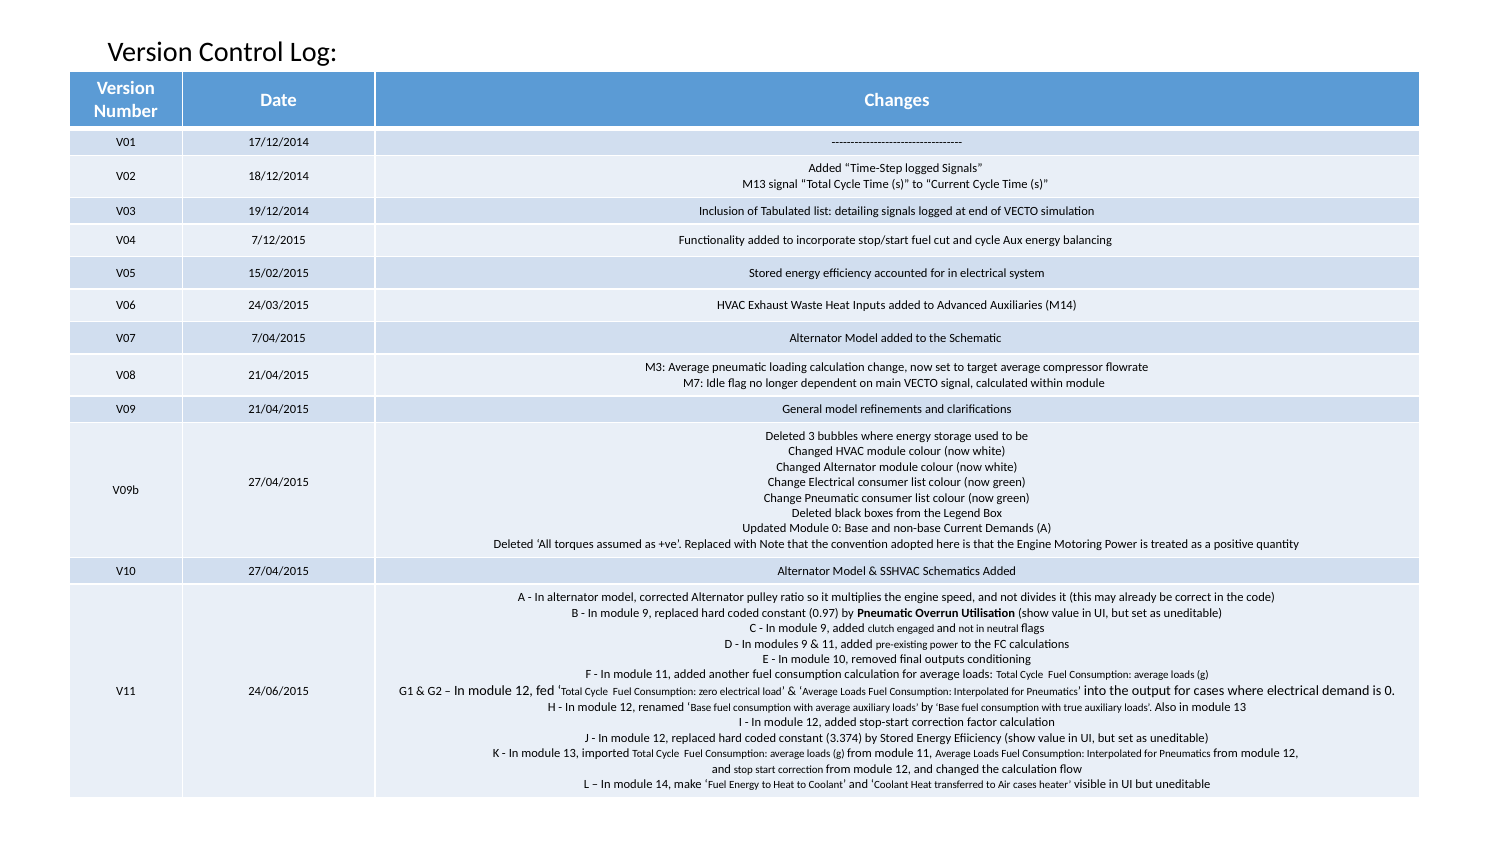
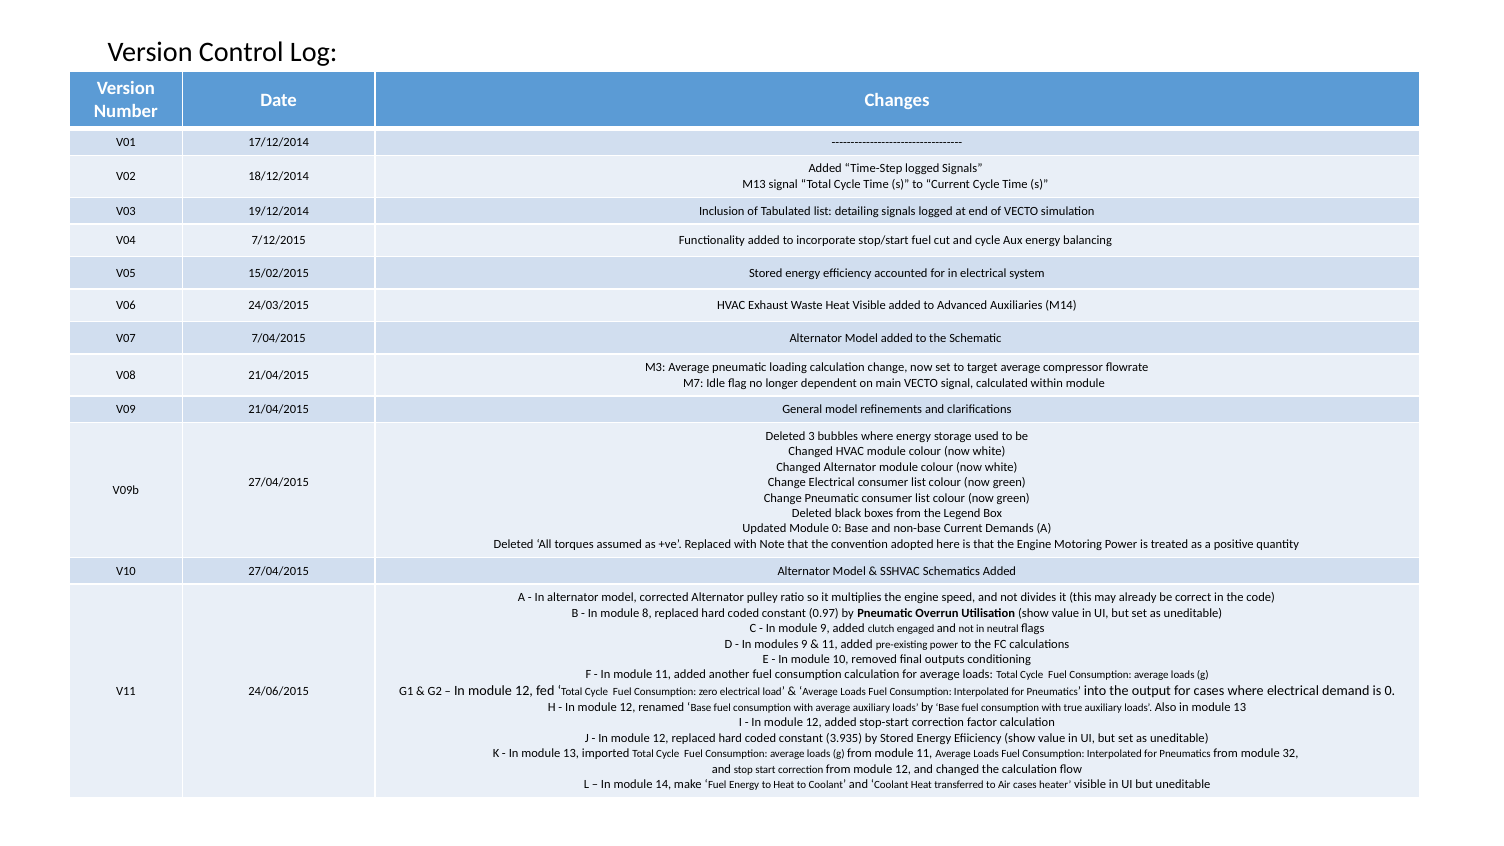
Heat Inputs: Inputs -> Visible (869, 305)
9: 9 -> 8 (647, 613)
3.374: 3.374 -> 3.935 (844, 738)
Pneumatics from module 12: 12 -> 32 (1291, 754)
